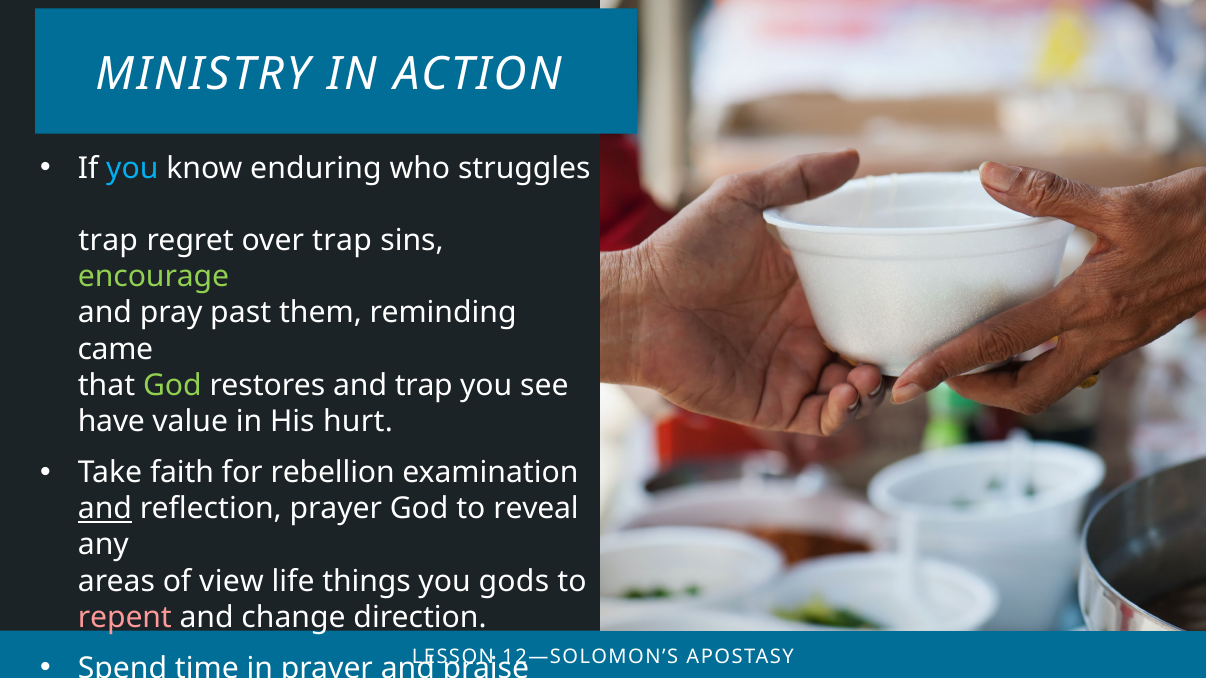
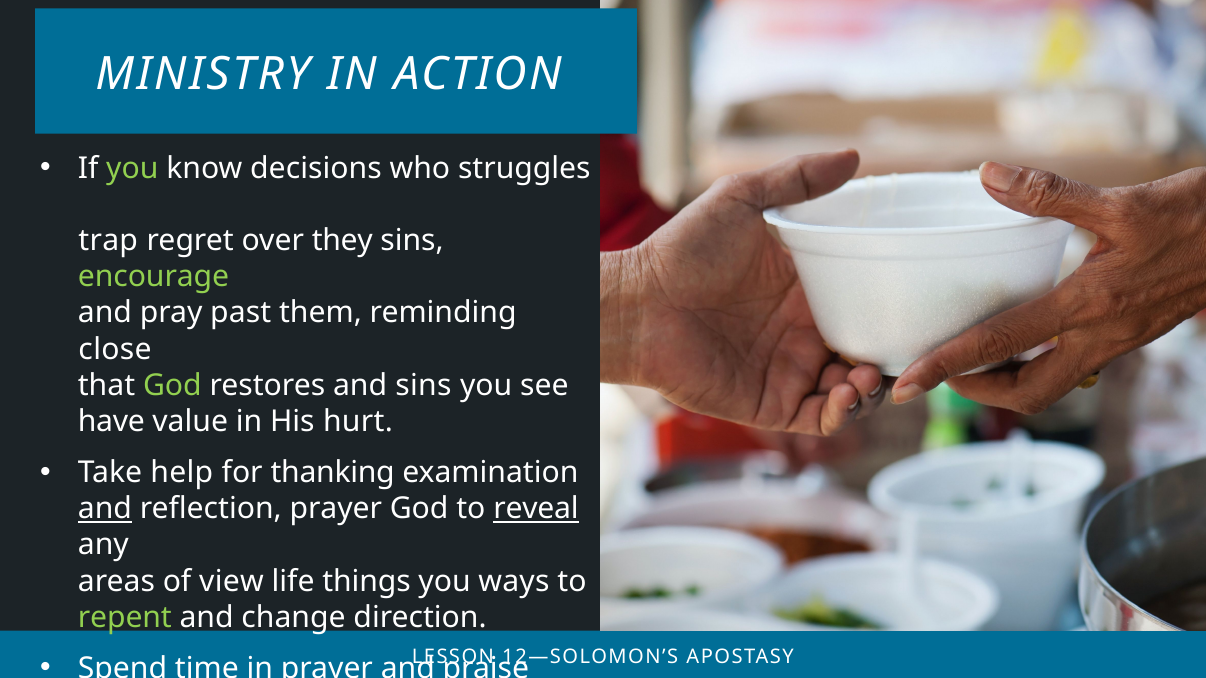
you colour: light blue -> light green (132, 168)
know enduring: enduring -> decisions (316, 168)
over trap: trap -> they (342, 241)
came: came -> close (115, 349)
and trap: trap -> sins (423, 385)
faith: faith -> help (182, 473)
for rebellion: rebellion -> thanking (333, 473)
reveal underline: none -> present (536, 509)
gods: gods -> ways (514, 581)
repent colour: pink -> light green (125, 618)
